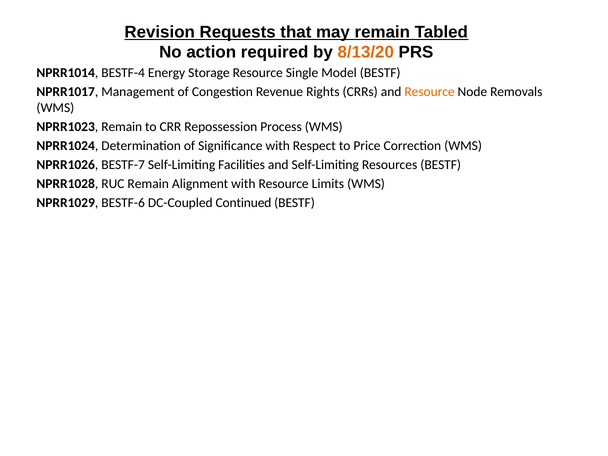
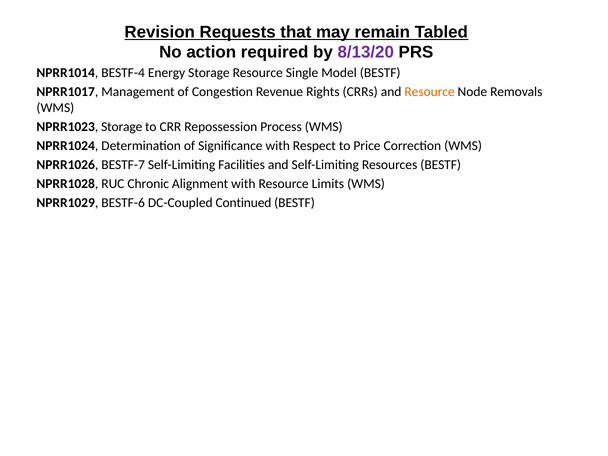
8/13/20 colour: orange -> purple (366, 52)
NPRR1023 Remain: Remain -> Storage (122, 127)
RUC Remain: Remain -> Chronic (148, 184)
